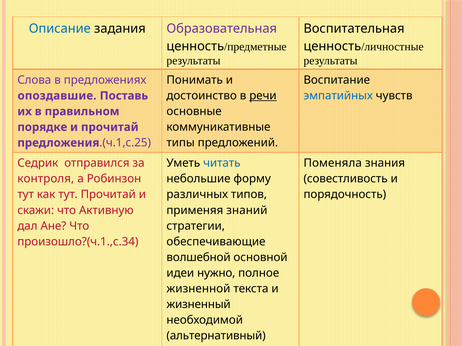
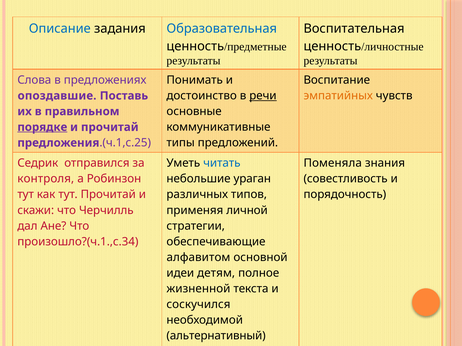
Образовательная colour: purple -> blue (222, 29)
эмпатийных colour: blue -> orange (338, 96)
порядке underline: none -> present (42, 127)
форму: форму -> ураган (252, 179)
Активную: Активную -> Черчилль (106, 211)
знаний: знаний -> личной (247, 211)
волшебной: волшебной -> алфавитом (198, 258)
нужно: нужно -> детям (216, 273)
жизненный: жизненный -> соскучился (198, 305)
